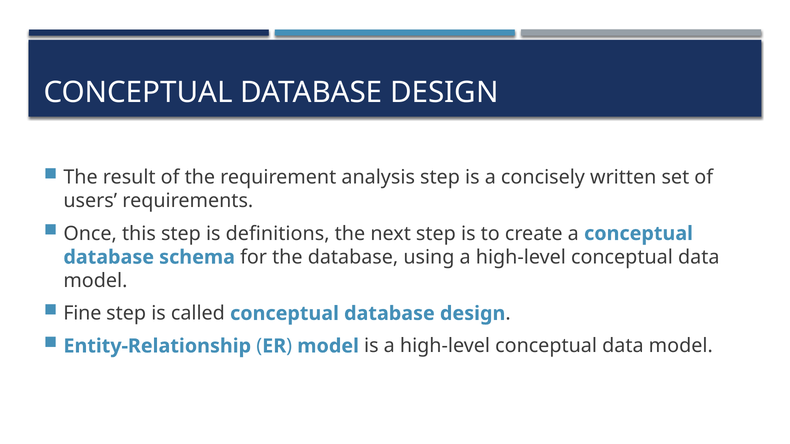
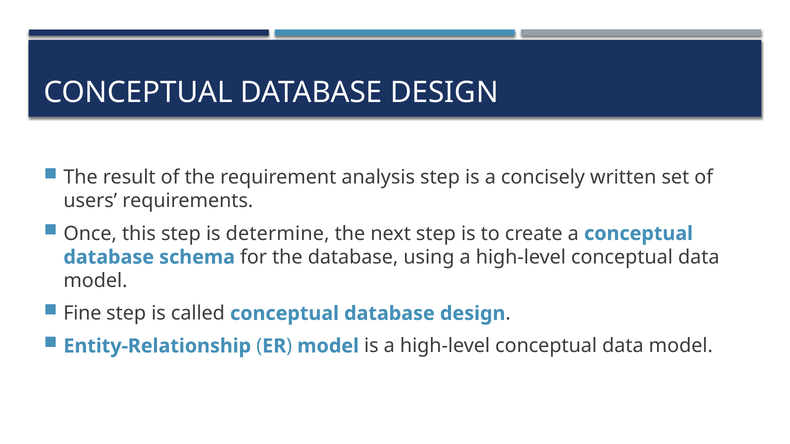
definitions: definitions -> determine (278, 234)
